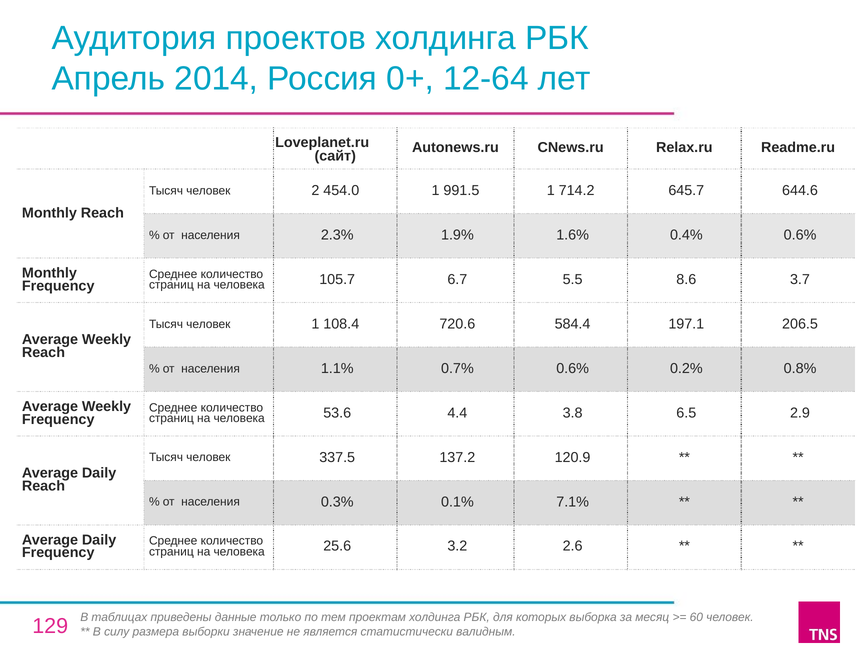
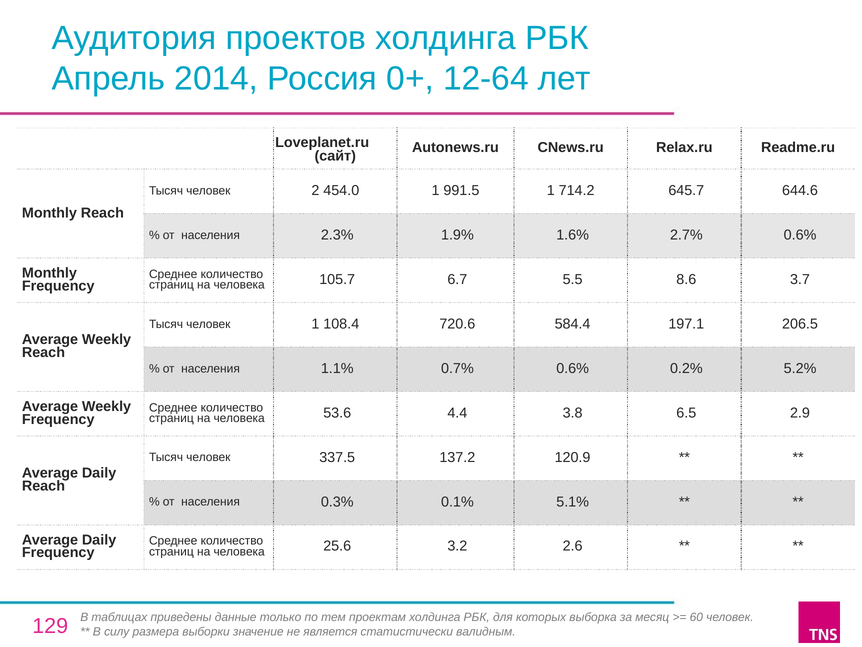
0.4%: 0.4% -> 2.7% (686, 235)
0.8%: 0.8% -> 5.2% (800, 368)
7.1%: 7.1% -> 5.1% (573, 501)
